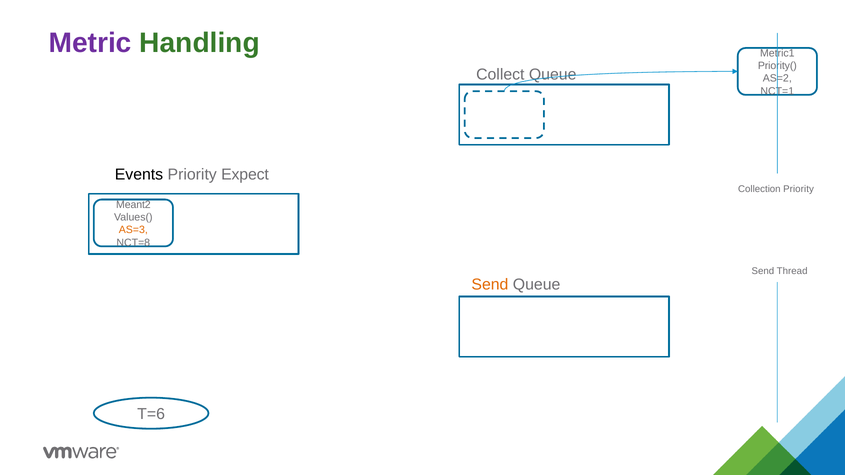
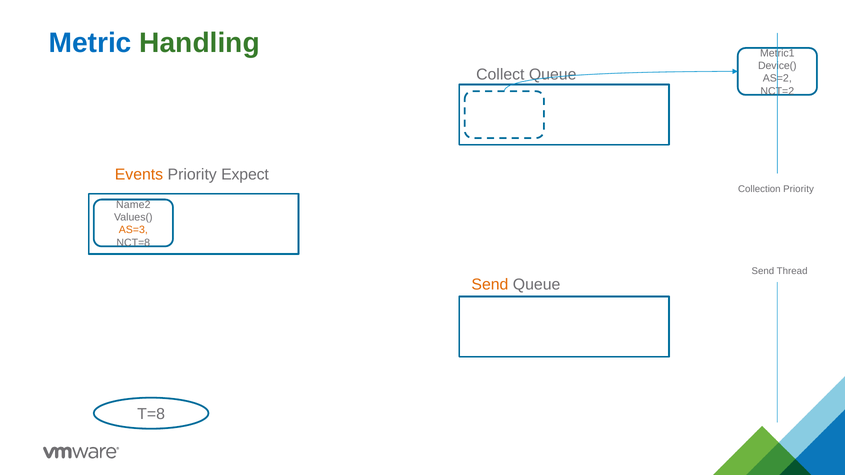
Metric colour: purple -> blue (90, 43)
Priority(: Priority( -> Device( (777, 66)
NCT=1: NCT=1 -> NCT=2 (777, 91)
Events colour: black -> orange (139, 174)
Meant2: Meant2 -> Name2 (133, 205)
T=6: T=6 -> T=8 (151, 415)
